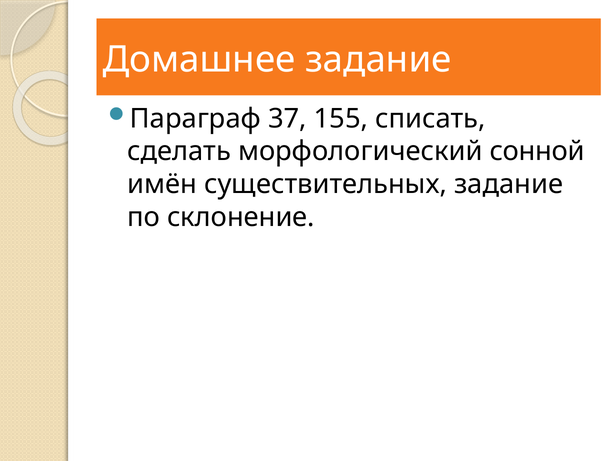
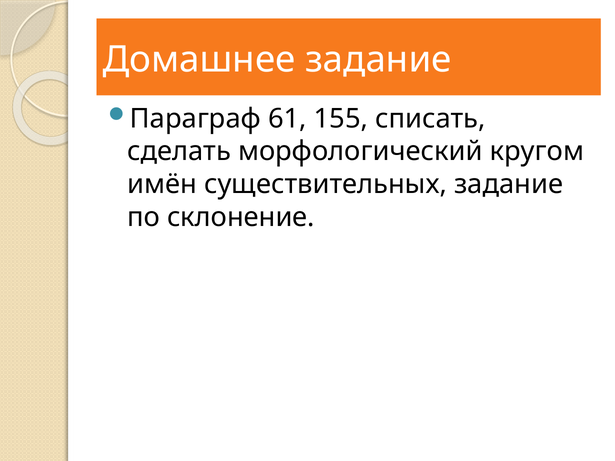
37: 37 -> 61 (287, 119)
сонной: сонной -> кругом (537, 152)
